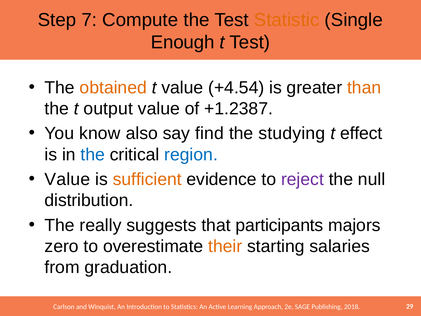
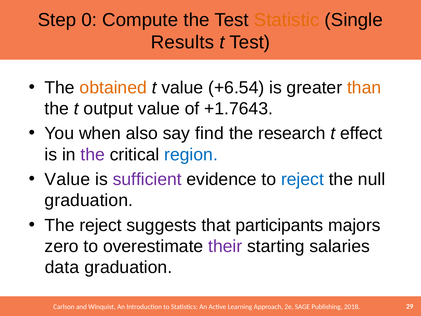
7: 7 -> 0 (89, 20)
Enough: Enough -> Results (183, 42)
+4.54: +4.54 -> +6.54 (236, 88)
+1.2387: +1.2387 -> +1.7643 (239, 109)
know: know -> when (100, 133)
studying: studying -> research (292, 133)
the colour: blue -> purple (93, 154)
sufficient colour: orange -> purple (147, 179)
reject colour: purple -> blue (302, 179)
distribution: distribution -> graduation (89, 200)
The really: really -> reject (101, 225)
their colour: orange -> purple (225, 246)
from: from -> data (62, 267)
